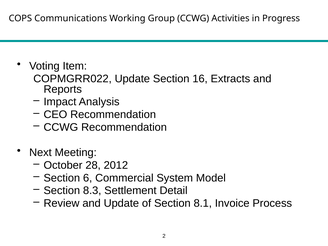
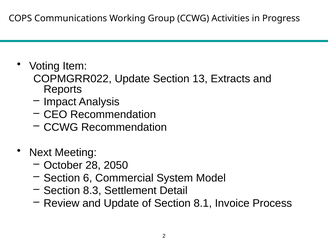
16: 16 -> 13 (200, 79)
2012: 2012 -> 2050 (116, 165)
